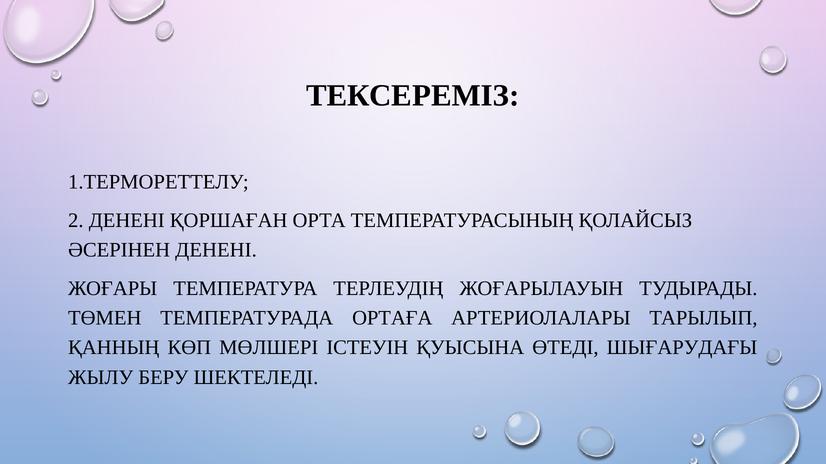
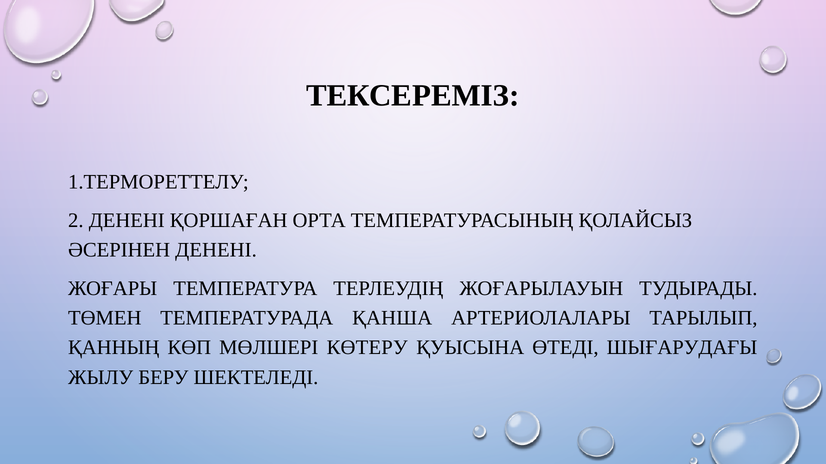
ОРТАҒА: ОРТАҒА -> ҚАНША (392, 318)
ІСТЕУІН: ІСТЕУІН -> КӨТЕРУ (367, 348)
